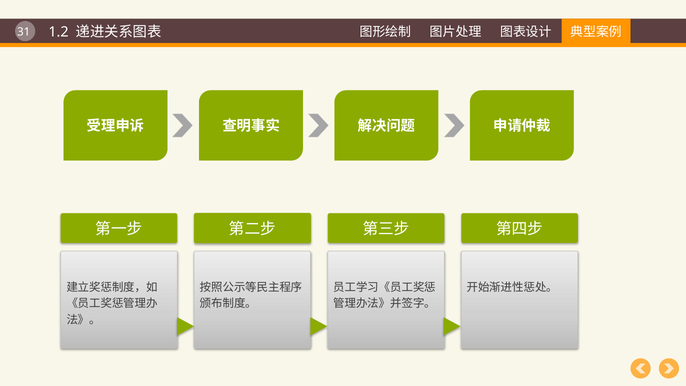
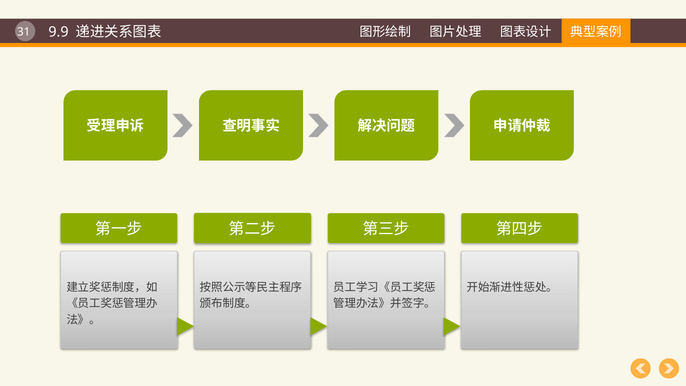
1.2: 1.2 -> 9.9 (58, 32)
